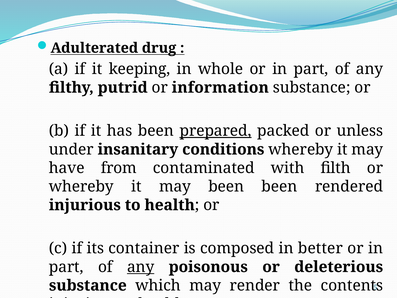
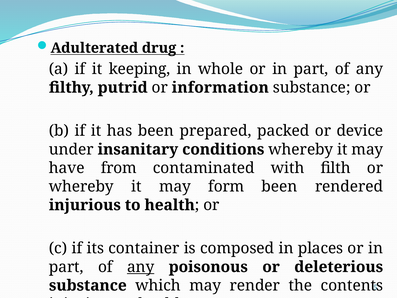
prepared underline: present -> none (216, 131)
unless: unless -> device (360, 131)
may been: been -> form (226, 186)
better: better -> places (321, 248)
